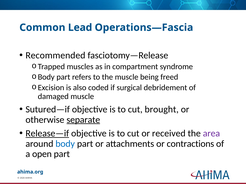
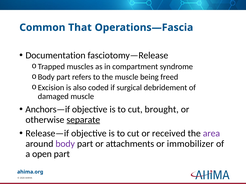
Lead: Lead -> That (80, 28)
Recommended: Recommended -> Documentation (55, 55)
Sutured—if: Sutured—if -> Anchors—if (48, 110)
Release—if underline: present -> none (47, 134)
body colour: blue -> purple (65, 144)
contractions: contractions -> immobilizer (190, 144)
